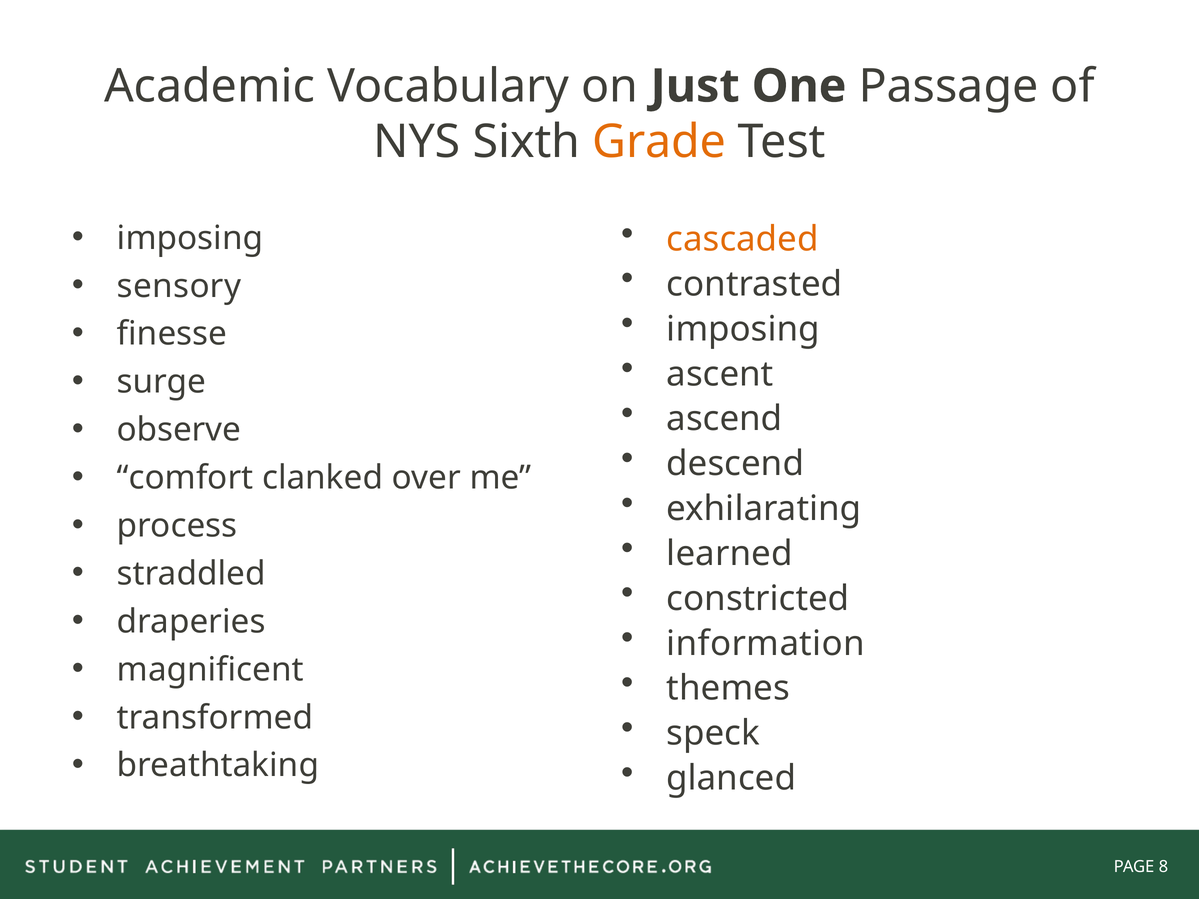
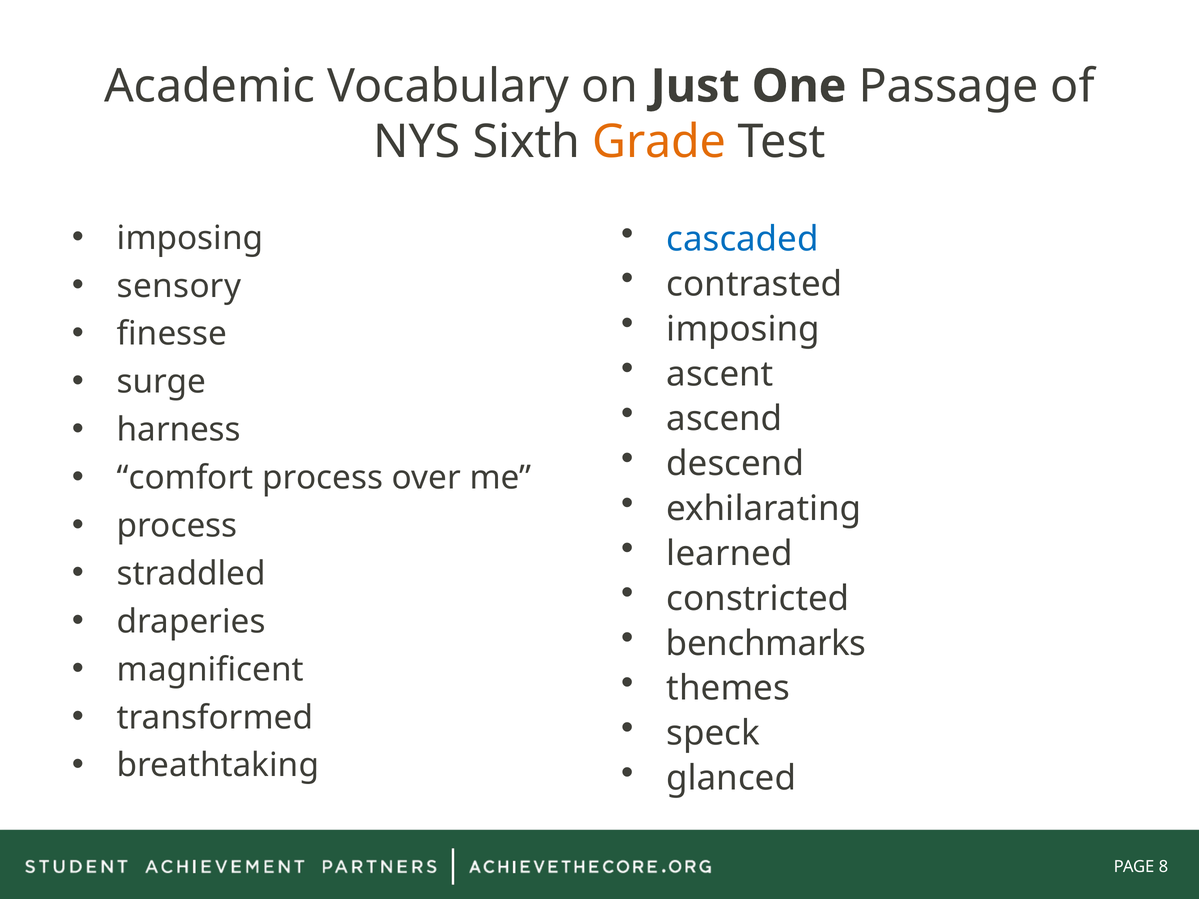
cascaded colour: orange -> blue (743, 239)
observe: observe -> harness (179, 430)
comfort clanked: clanked -> process (323, 478)
information: information -> benchmarks (766, 644)
